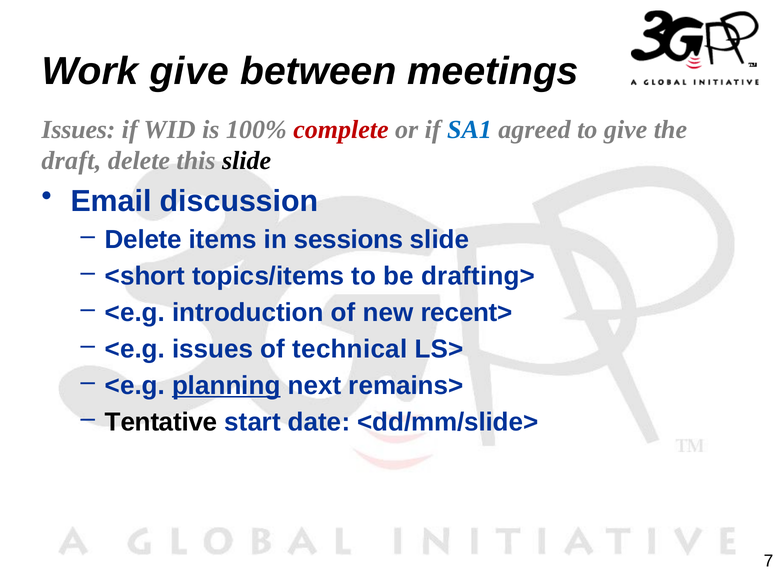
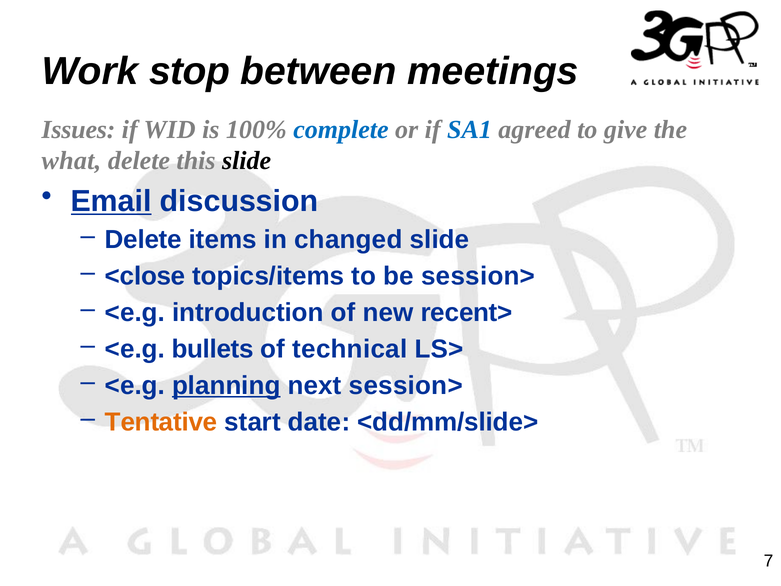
Work give: give -> stop (190, 72)
complete colour: red -> blue (341, 130)
draft: draft -> what (71, 161)
Email underline: none -> present (111, 201)
sessions: sessions -> changed (348, 240)
<short: <short -> <close (145, 276)
be drafting>: drafting> -> session> (478, 276)
<e.g issues: issues -> bullets (213, 349)
next remains>: remains> -> session> (406, 386)
Tentative colour: black -> orange (161, 422)
